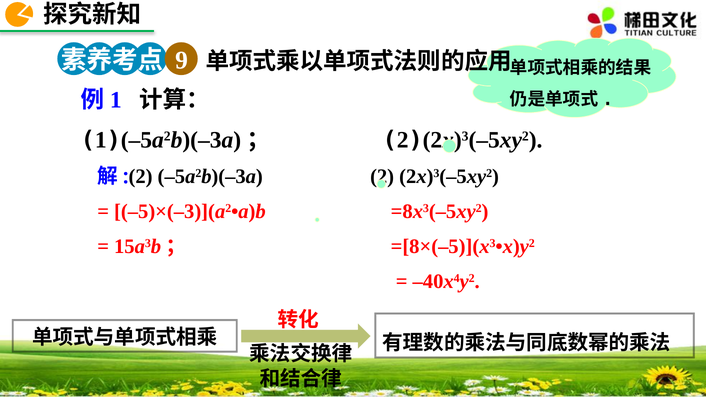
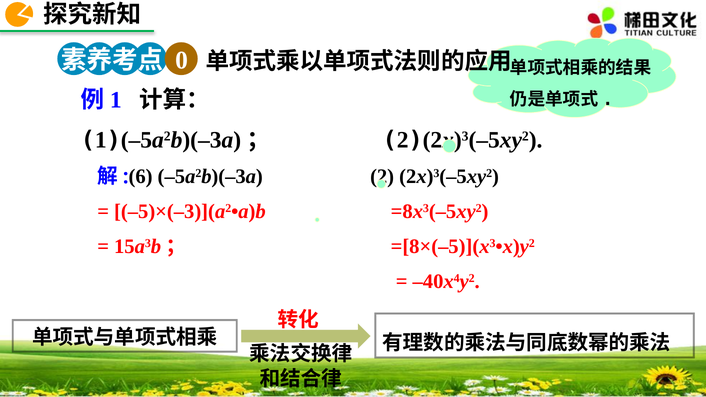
9: 9 -> 0 (182, 60)
2: 2 -> 6 (141, 177)
